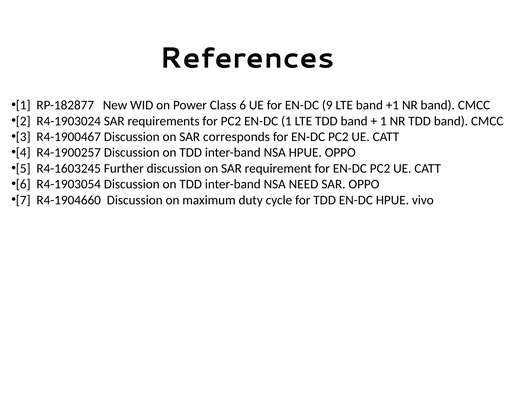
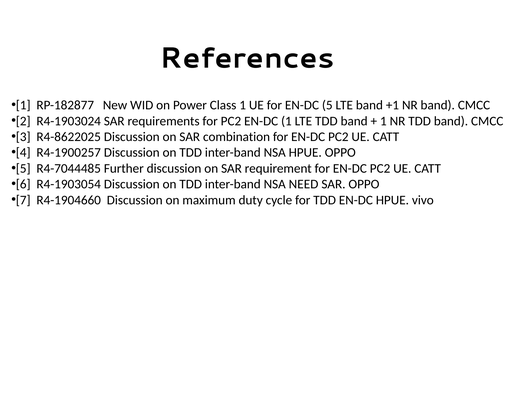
Class 6: 6 -> 1 (243, 105)
9: 9 -> 5 (327, 105)
R4-1900467: R4-1900467 -> R4-8622025 (69, 137)
corresponds: corresponds -> combination (237, 137)
R4-1603245: R4-1603245 -> R4-7044485 (69, 168)
